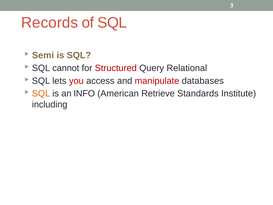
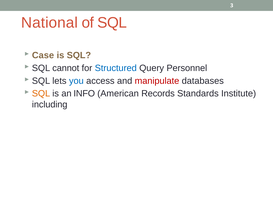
Records: Records -> National (50, 23)
Semi: Semi -> Case (43, 55)
Structured colour: red -> blue (116, 68)
Relational: Relational -> Personnel (187, 68)
you colour: red -> blue (76, 81)
Retrieve: Retrieve -> Records (158, 93)
